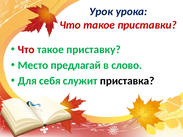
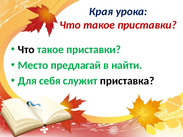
Урок: Урок -> Края (101, 12)
Что colour: red -> black (26, 50)
приставку: приставку -> приставки (94, 50)
слово: слово -> найти (127, 65)
